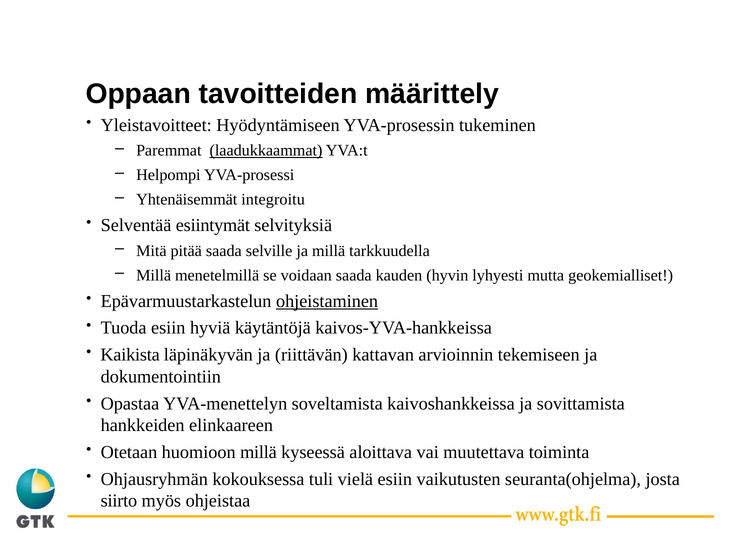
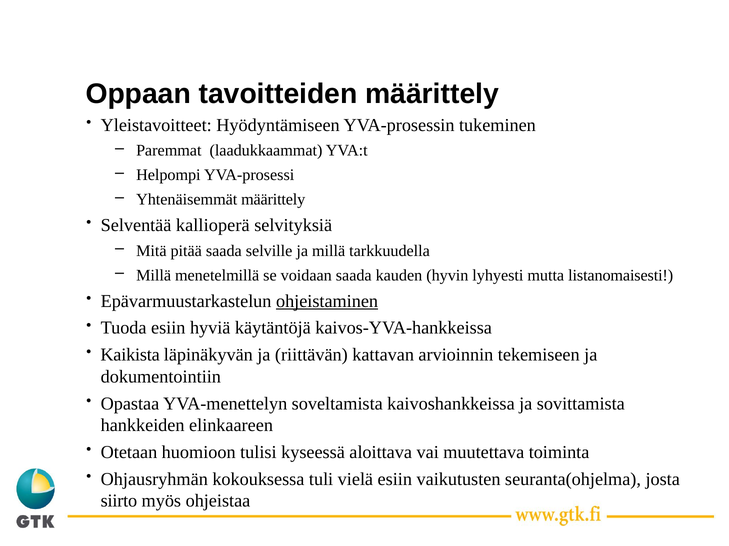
laadukkaammat underline: present -> none (266, 151)
Yhtenäisemmät integroitu: integroitu -> määrittely (273, 200)
esiintymät: esiintymät -> kallioperä (213, 226)
geokemialliset: geokemialliset -> listanomaisesti (621, 276)
huomioon millä: millä -> tulisi (258, 453)
